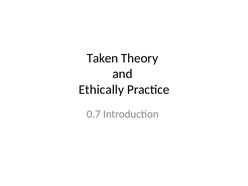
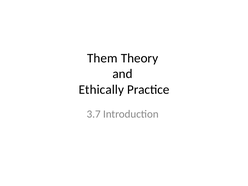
Taken: Taken -> Them (102, 58)
0.7: 0.7 -> 3.7 (94, 114)
